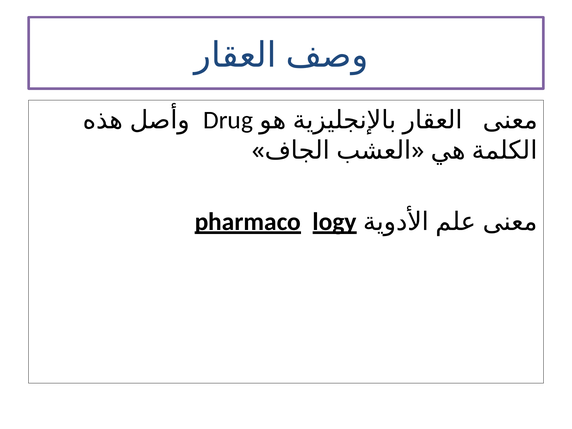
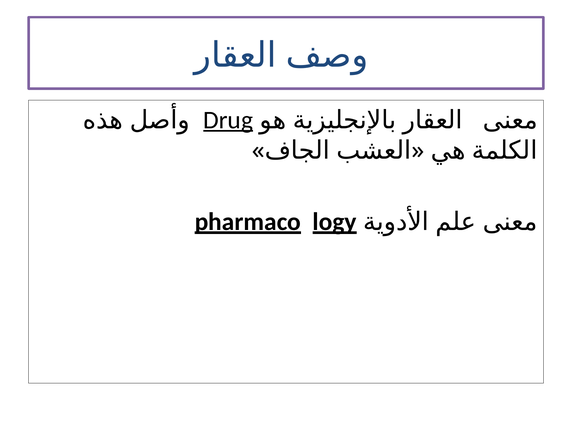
Drug underline: none -> present (228, 120)
